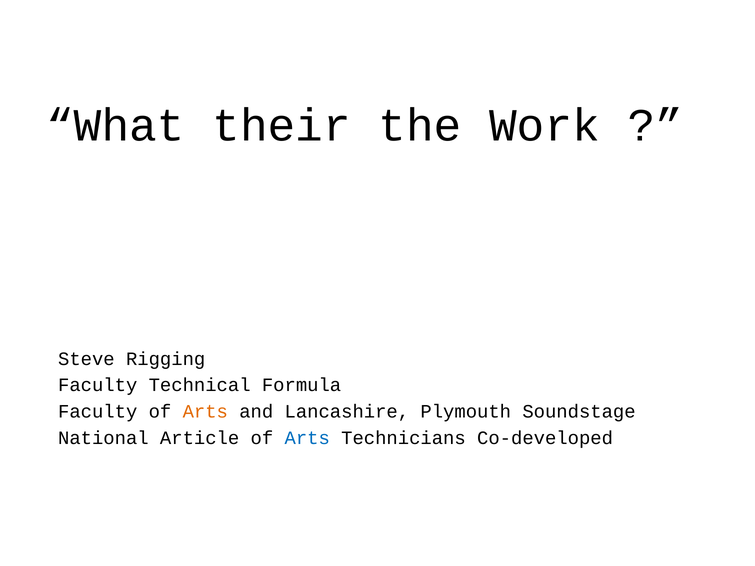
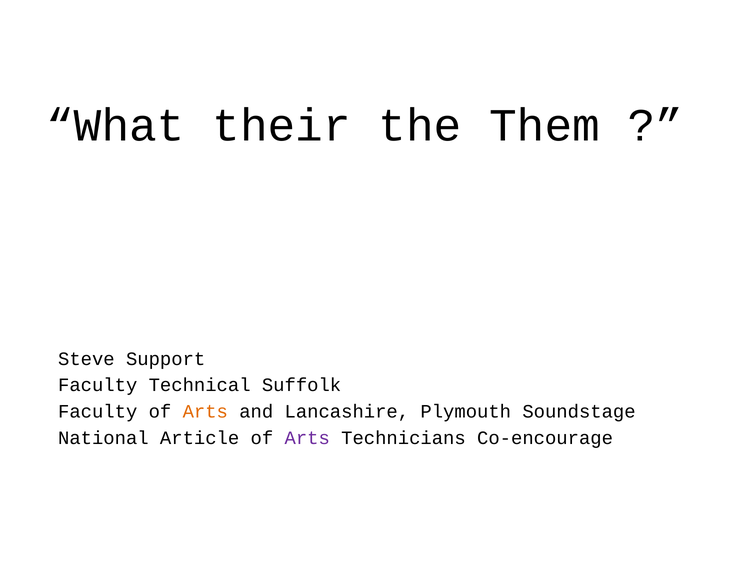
Work: Work -> Them (545, 125)
Rigging: Rigging -> Support (166, 359)
Formula: Formula -> Suffolk (302, 385)
Arts colour: blue -> purple (307, 438)
Co-developed: Co-developed -> Co-encourage (545, 438)
